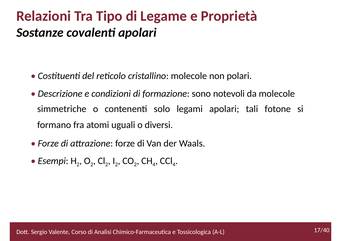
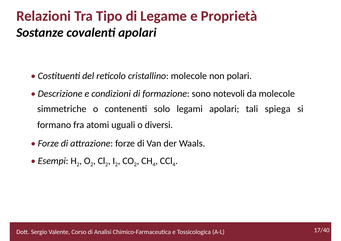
fotone: fotone -> spiega (278, 109)
